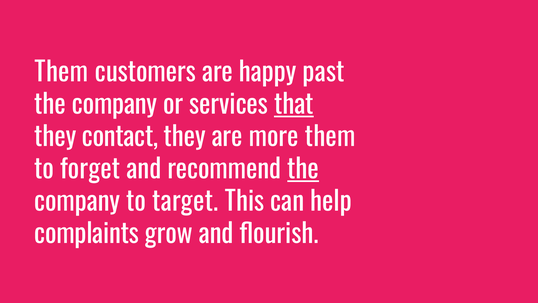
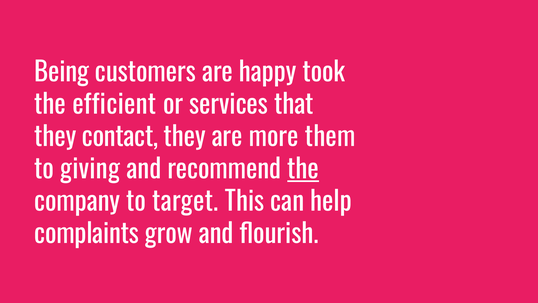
Them: Them -> Being (62, 72)
past: past -> took (324, 72)
company: company -> efficient (114, 105)
that underline: present -> none (294, 105)
forget: forget -> giving (90, 169)
